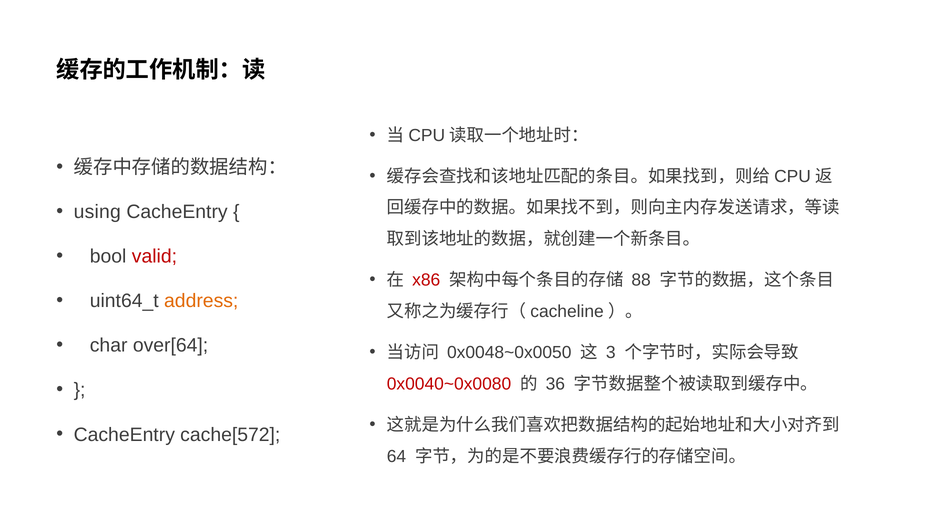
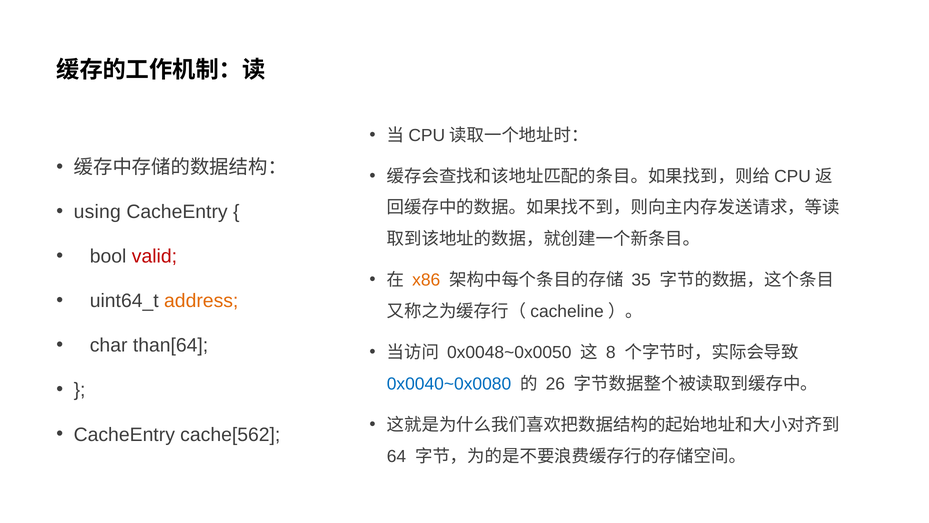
x86 colour: red -> orange (426, 280)
88: 88 -> 35 (641, 280)
over[64: over[64 -> than[64 (171, 345)
3: 3 -> 8 (611, 352)
0x0040~0x0080 colour: red -> blue (449, 384)
36: 36 -> 26 (555, 384)
cache[572: cache[572 -> cache[562 (230, 434)
